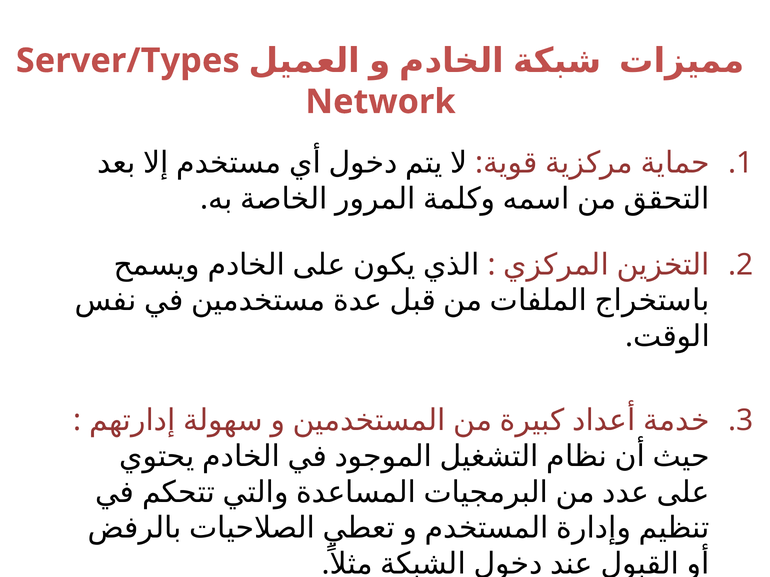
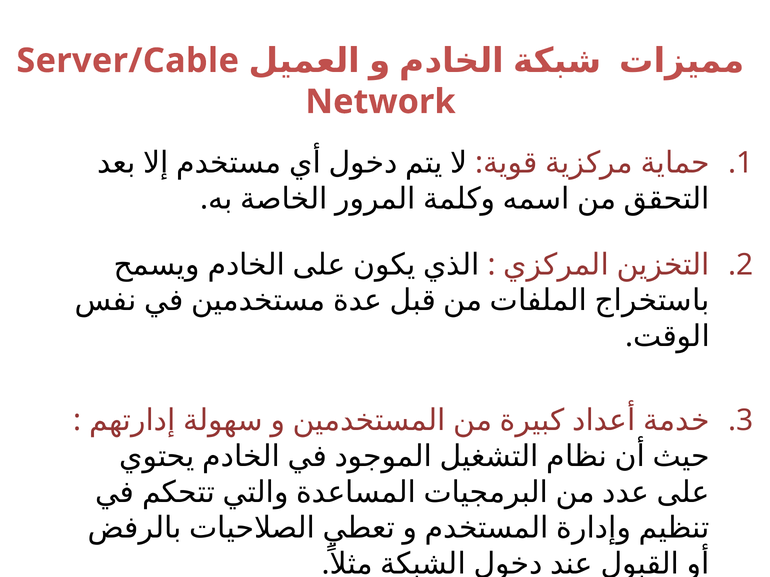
Server/Types: Server/Types -> Server/Cable (128, 61)
